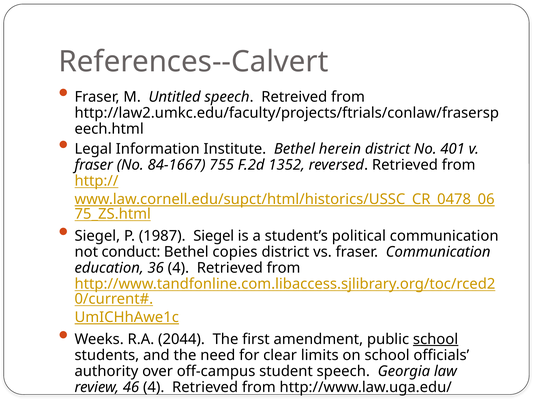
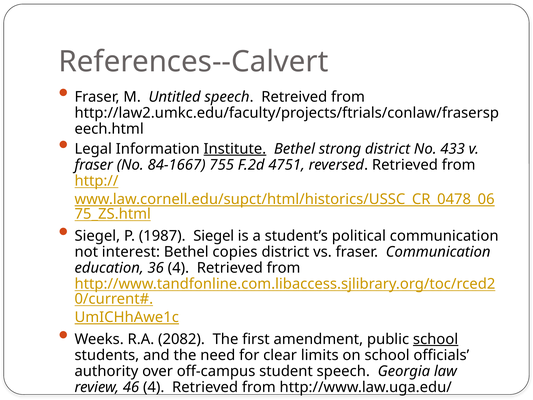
Institute underline: none -> present (235, 149)
herein: herein -> strong (340, 149)
401: 401 -> 433 (453, 149)
1352: 1352 -> 4751 (287, 165)
conduct: conduct -> interest (131, 252)
2044: 2044 -> 2082 (181, 339)
